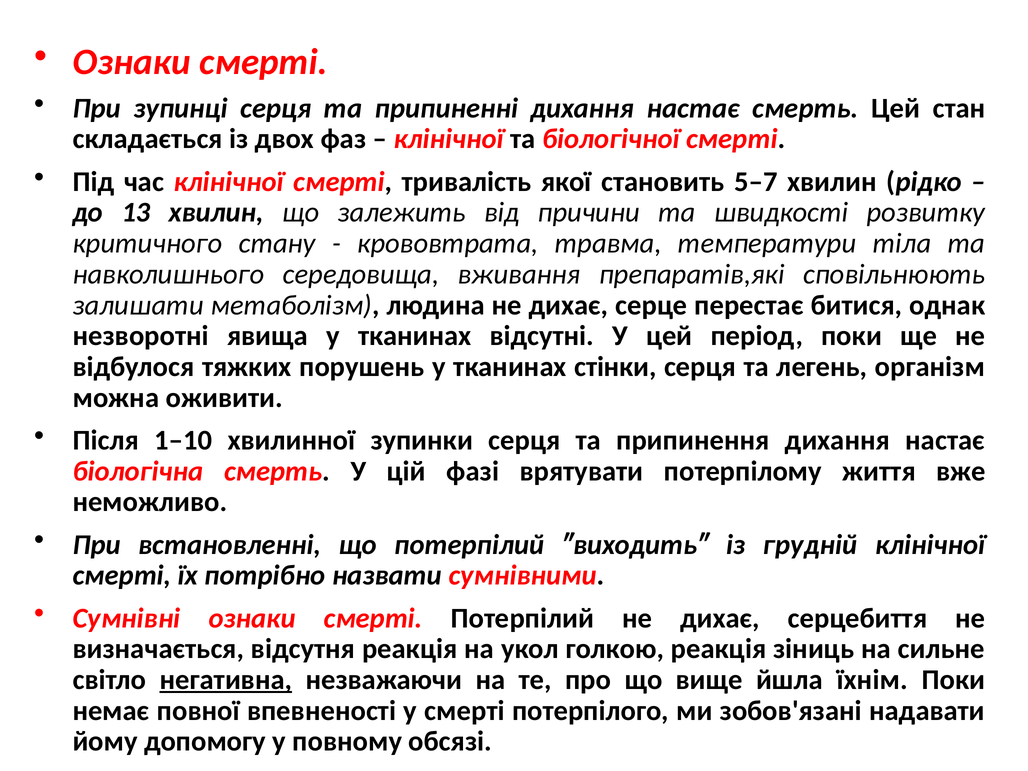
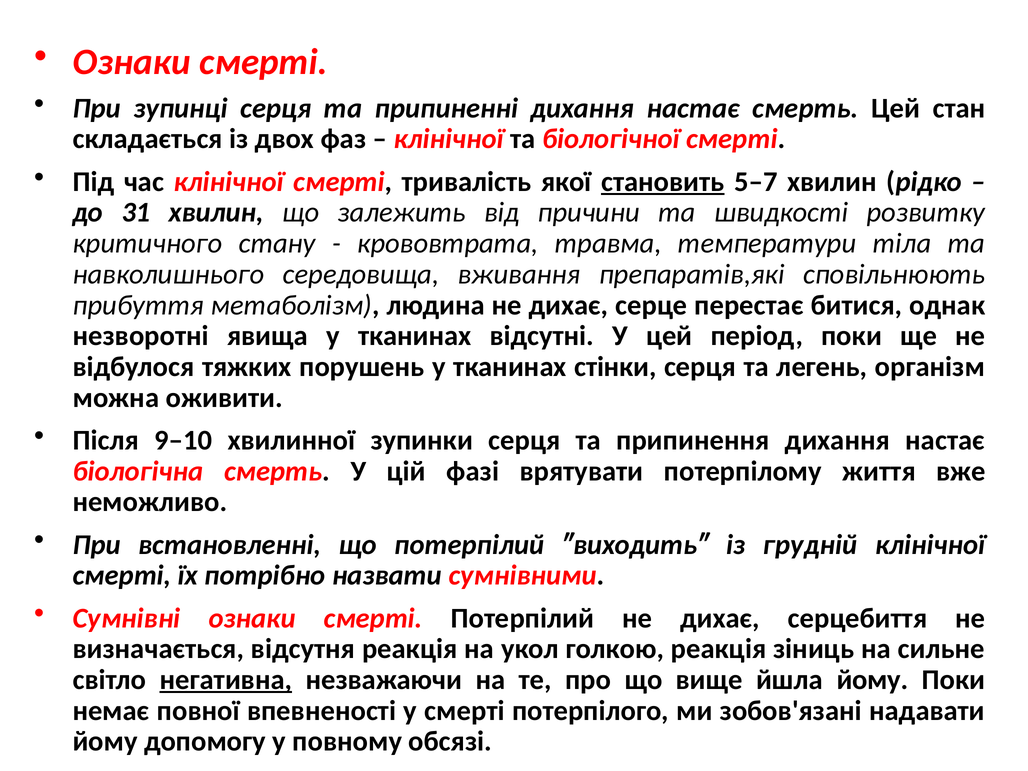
становить underline: none -> present (663, 182)
13: 13 -> 31 (136, 213)
залишати: залишати -> прибуття (138, 305)
1‒10: 1‒10 -> 9‒10 (183, 440)
йшла їхнім: їхнім -> йому (872, 680)
